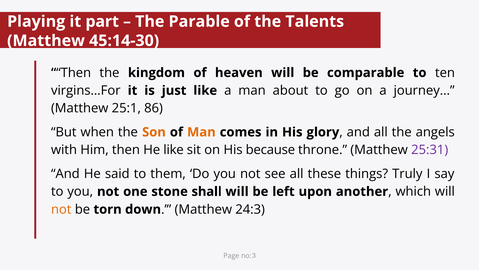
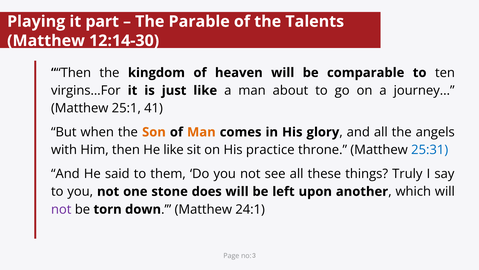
45:14-30: 45:14-30 -> 12:14-30 (124, 41)
86: 86 -> 41 (154, 108)
because: because -> practice (270, 150)
25:31 colour: purple -> blue (430, 150)
shall: shall -> does (207, 192)
not colour: orange -> purple (61, 209)
24:3: 24:3 -> 24:1 (250, 209)
